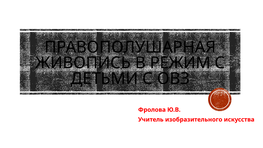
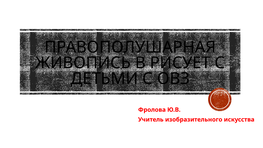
РЕЖИМ: РЕЖИМ -> РИСУЕТ (180, 63)
